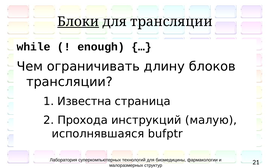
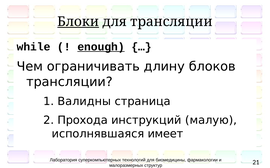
enough underline: none -> present (101, 47)
Известна: Известна -> Валидны (84, 101)
bufptr: bufptr -> имеет (165, 134)
